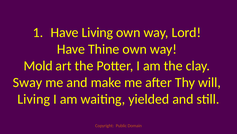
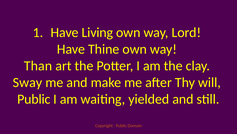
Mold: Mold -> Than (38, 65)
Living: Living -> Public (34, 99)
